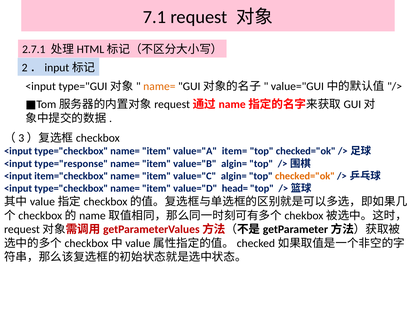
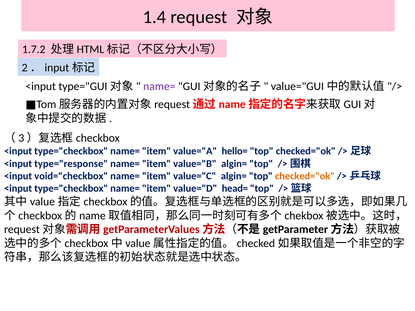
7.1: 7.1 -> 1.4 (155, 17)
2.7.1: 2.7.1 -> 1.7.2 (34, 49)
name= colour: orange -> purple (159, 86)
item=: item= -> hello= (235, 151)
item="checkbox: item="checkbox -> void="checkbox (71, 176)
